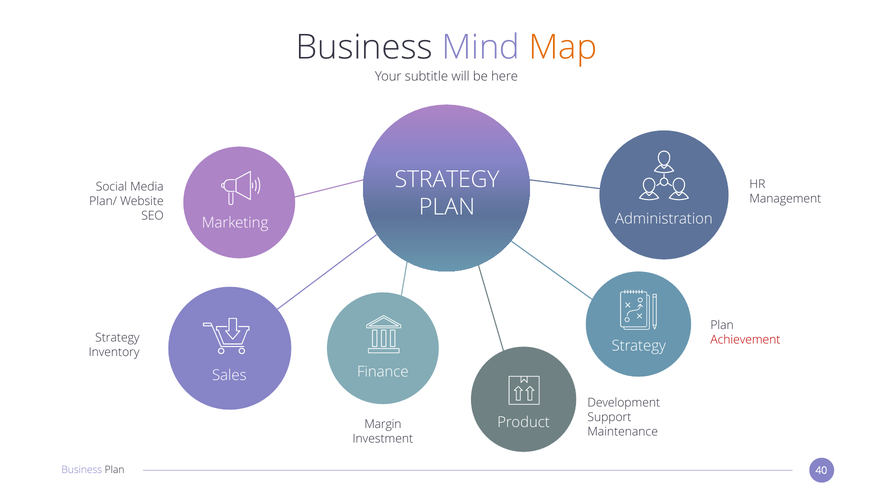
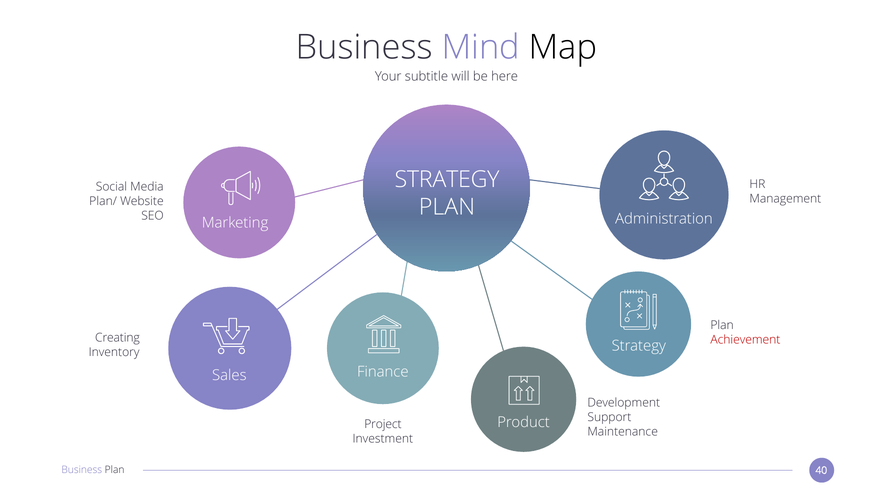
Map colour: orange -> black (563, 47)
Strategy: Strategy -> Creating (117, 338)
Margin: Margin -> Project (383, 424)
